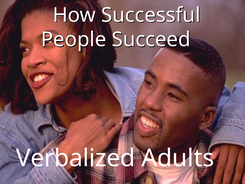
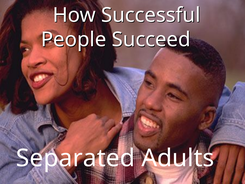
Verbalized: Verbalized -> Separated (75, 158)
